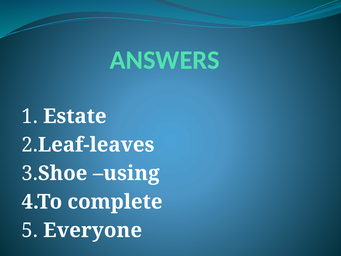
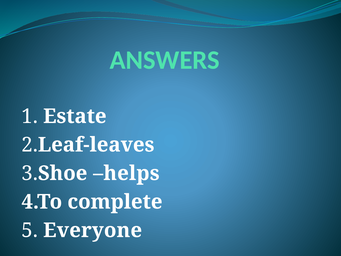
using: using -> helps (126, 173)
